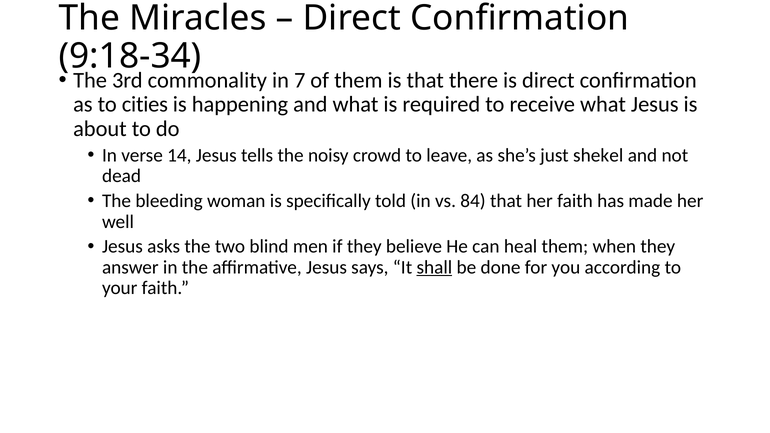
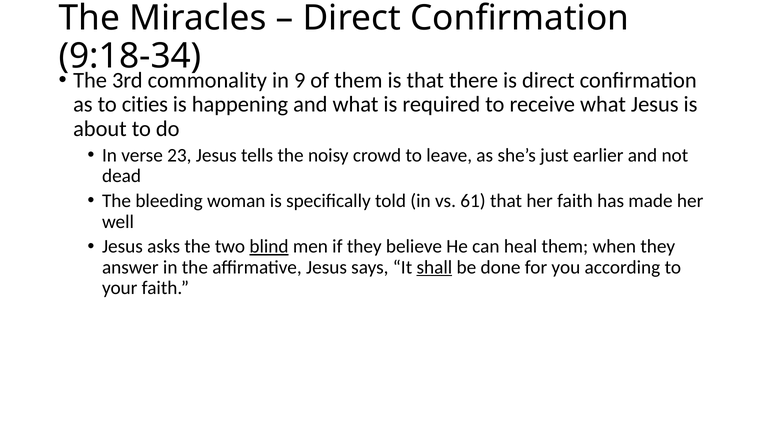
7: 7 -> 9 (300, 80)
14: 14 -> 23 (179, 155)
shekel: shekel -> earlier (598, 155)
84: 84 -> 61 (473, 201)
blind underline: none -> present (269, 246)
